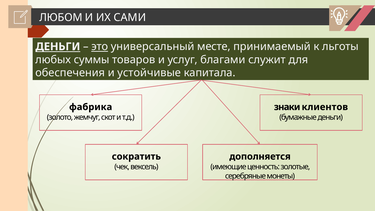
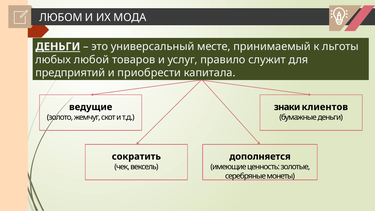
САМИ: САМИ -> МОДА (130, 17)
это underline: present -> none (100, 47)
суммы: суммы -> любой (92, 60)
благами: благами -> правило (223, 60)
обеспечения: обеспечения -> предприятий (70, 73)
устойчивые: устойчивые -> приобрести (149, 73)
фабрика: фабрика -> ведущие (91, 107)
